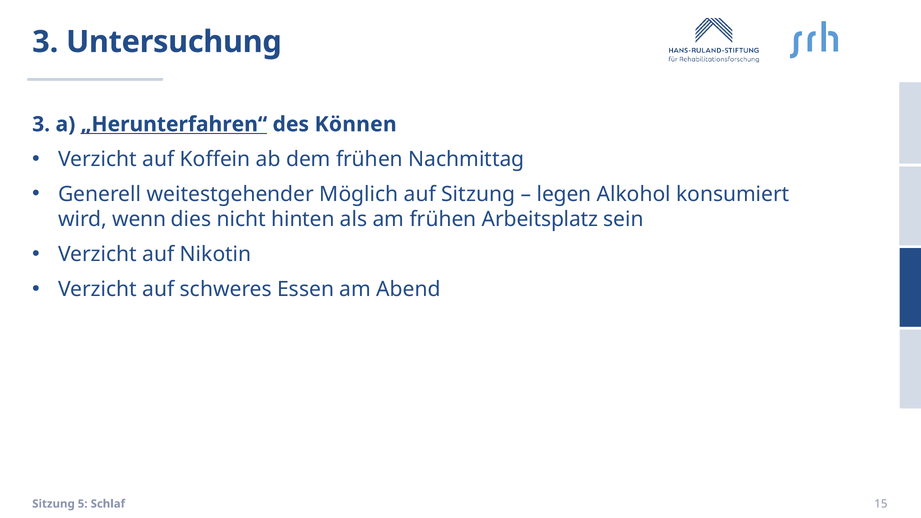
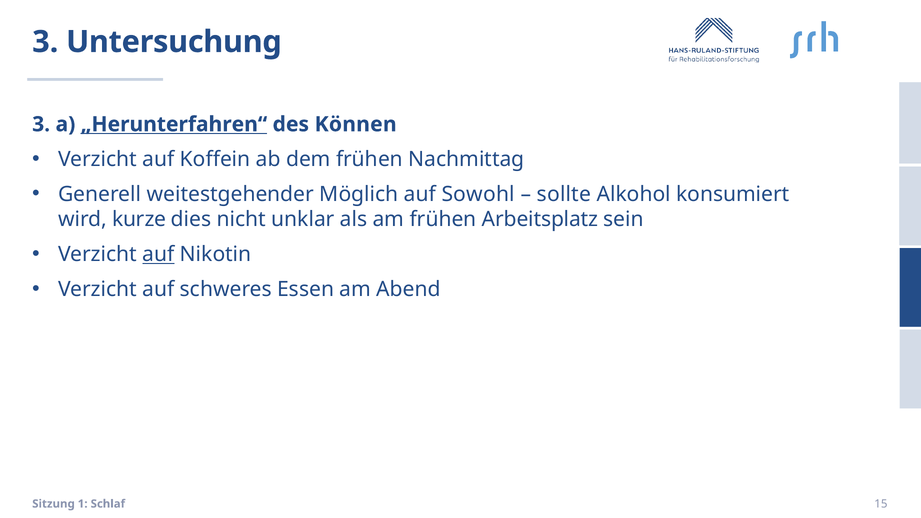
auf Sitzung: Sitzung -> Sowohl (478, 194)
legen: legen -> sollte (564, 194)
wenn: wenn -> kurze (139, 219)
hinten: hinten -> unklar (303, 219)
auf underline: none -> present (158, 254)
5: 5 -> 1 (83, 504)
